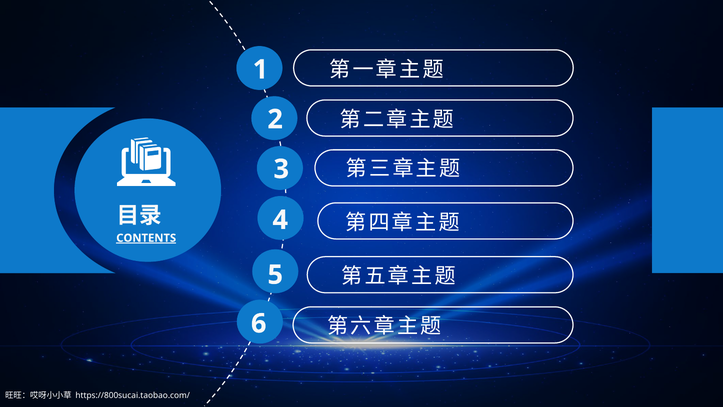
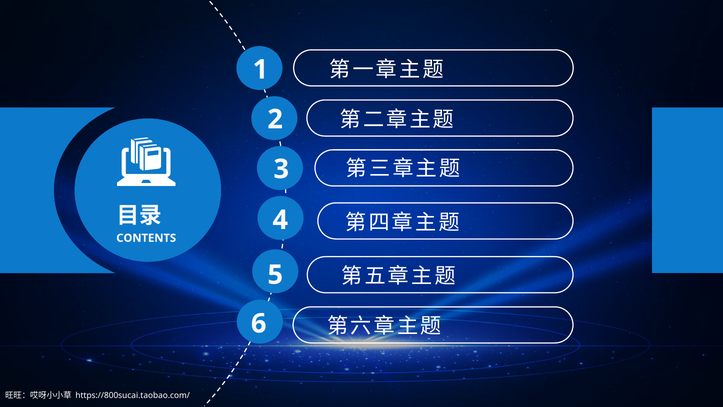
CONTENTS underline: present -> none (146, 238)
